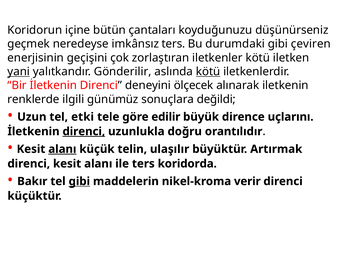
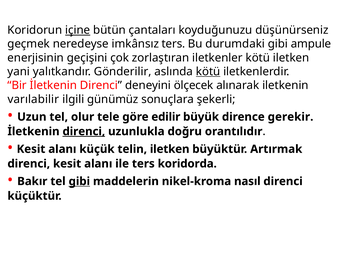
içine underline: none -> present (78, 30)
çeviren: çeviren -> ampule (311, 44)
yani underline: present -> none (19, 72)
renklerde: renklerde -> varılabilir (33, 99)
değildi: değildi -> şekerli (216, 99)
etki: etki -> olur (83, 117)
uçlarını: uçlarını -> gerekir (291, 117)
alanı underline: present -> none (62, 149)
telin ulaşılır: ulaşılır -> iletken (170, 149)
verir: verir -> nasıl (247, 181)
